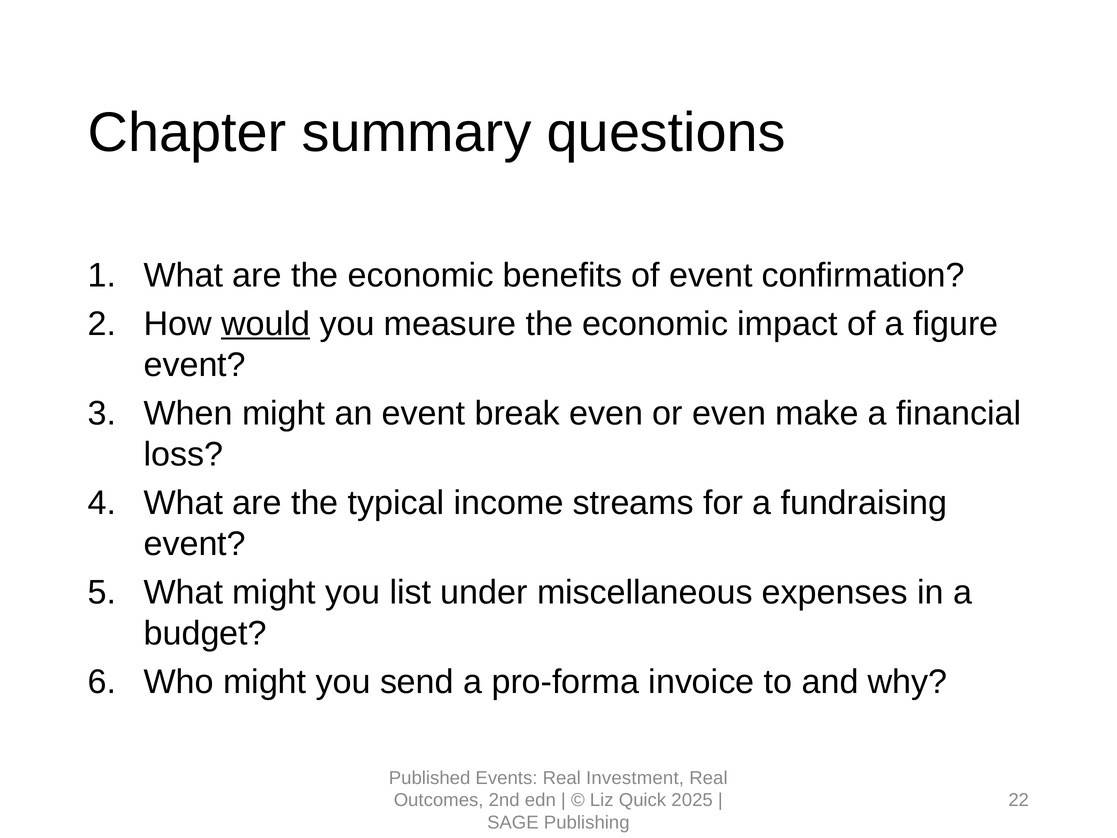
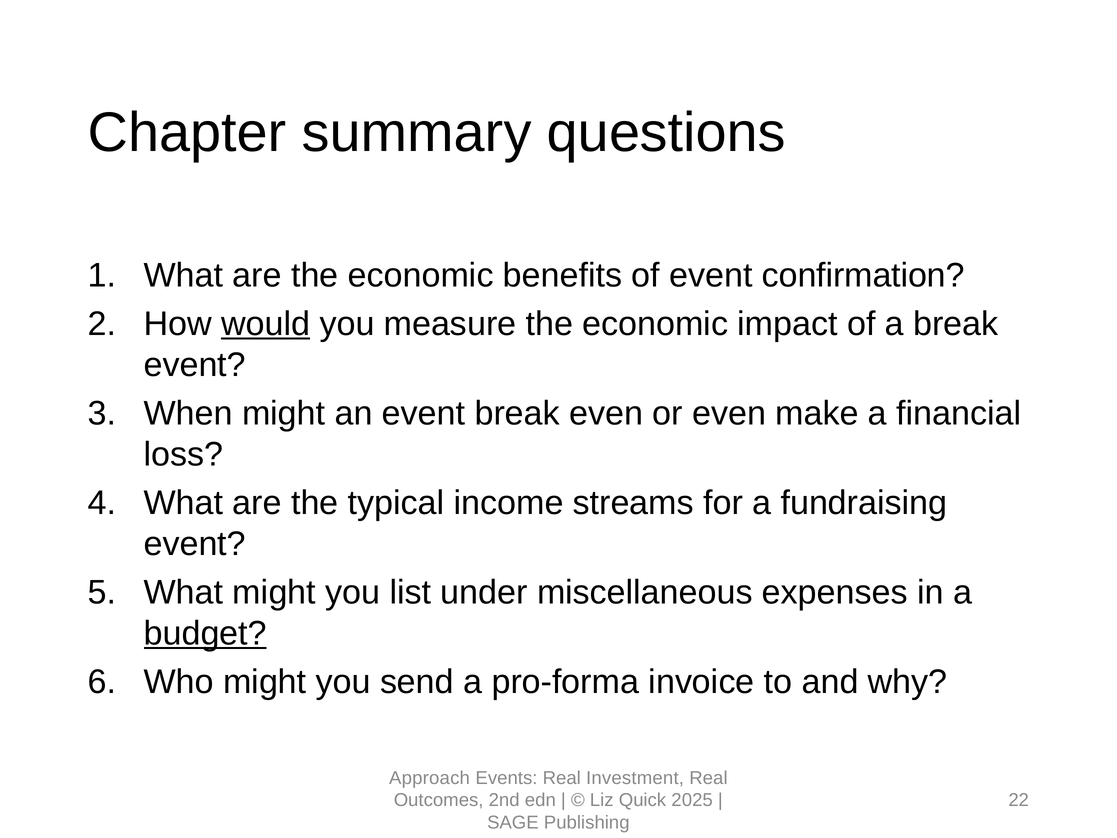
a figure: figure -> break (956, 324)
budget underline: none -> present (205, 633)
Published: Published -> Approach (430, 778)
